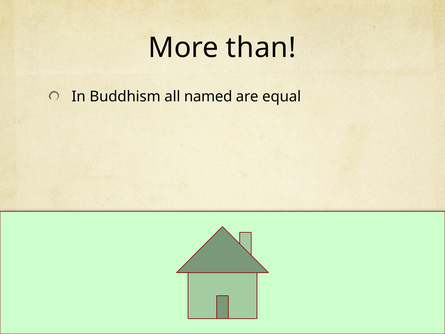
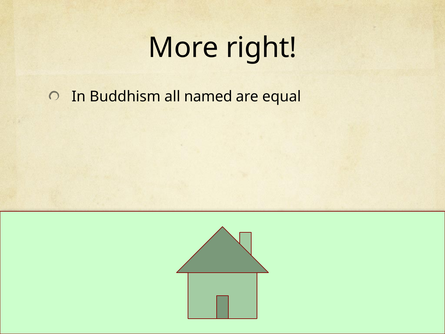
than: than -> right (261, 48)
